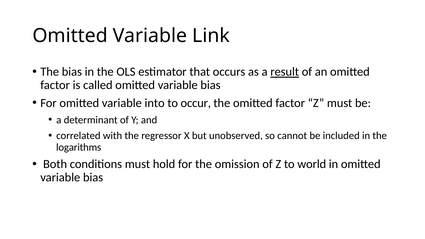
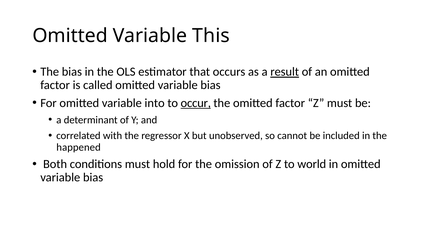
Link: Link -> This (211, 36)
occur underline: none -> present (196, 103)
logarithms: logarithms -> happened (79, 147)
